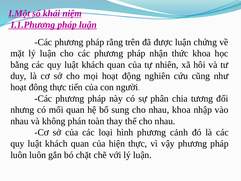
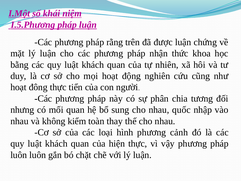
I.1.Phương: I.1.Phương -> I.5.Phương (33, 25)
nhau khoa: khoa -> quốc (181, 110)
phán: phán -> kiểm (77, 121)
